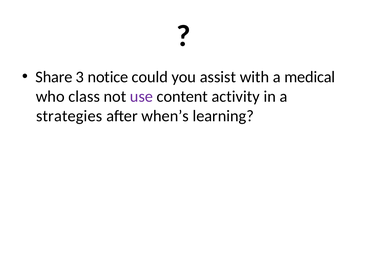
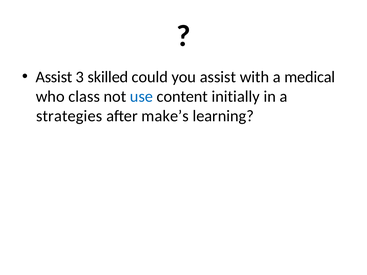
Share: Share -> Assist (54, 77)
notice: notice -> skilled (108, 77)
use colour: purple -> blue (142, 97)
activity: activity -> initially (236, 97)
when’s: when’s -> make’s (165, 116)
